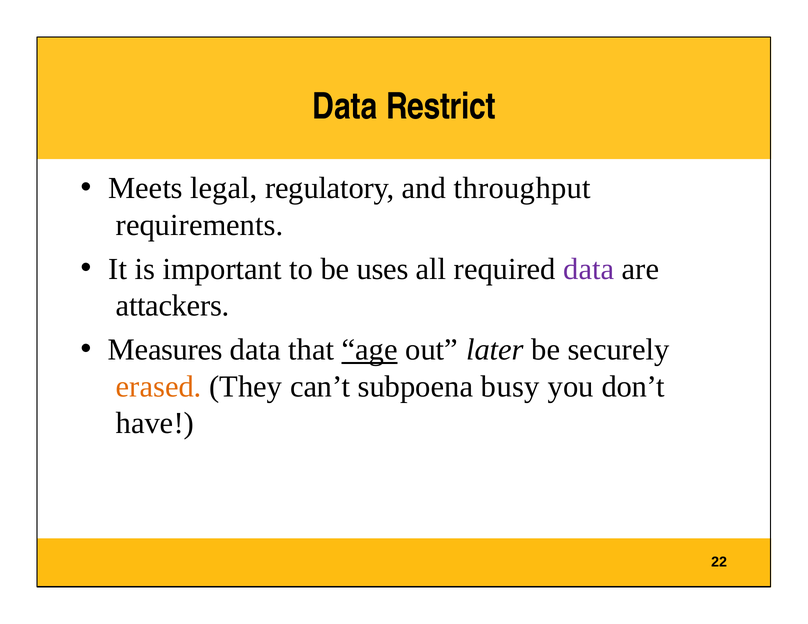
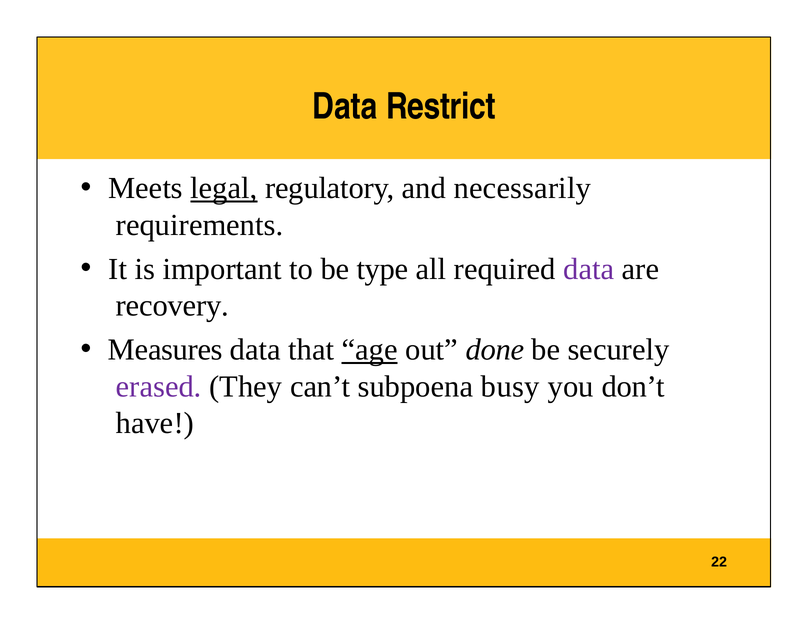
legal underline: none -> present (224, 188)
throughput: throughput -> necessarily (522, 188)
uses: uses -> type (383, 269)
attackers: attackers -> recovery (172, 306)
later: later -> done (495, 350)
erased colour: orange -> purple (159, 387)
